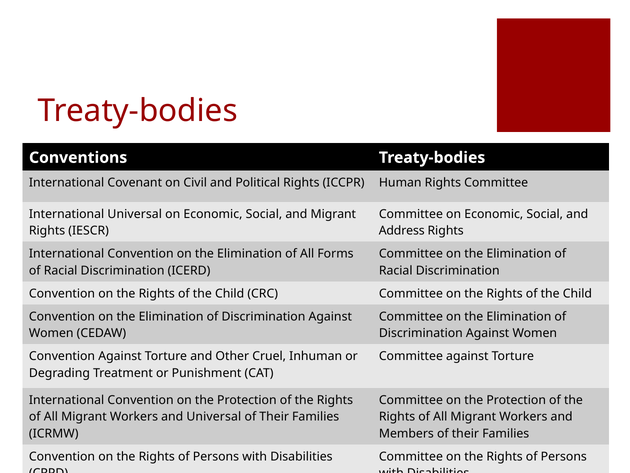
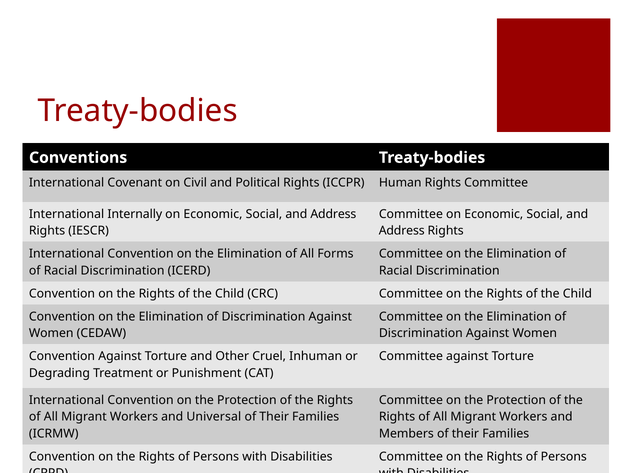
International Universal: Universal -> Internally (135, 214)
Migrant: Migrant -> Address (333, 214)
